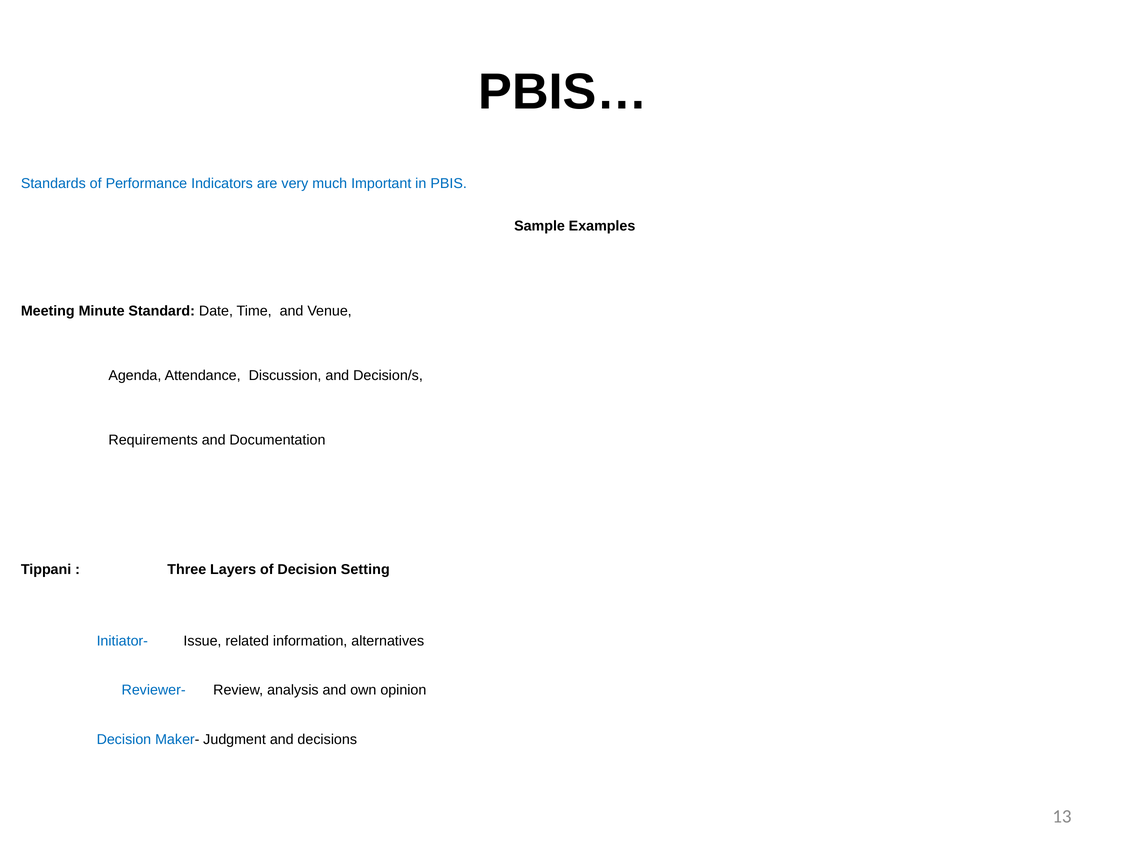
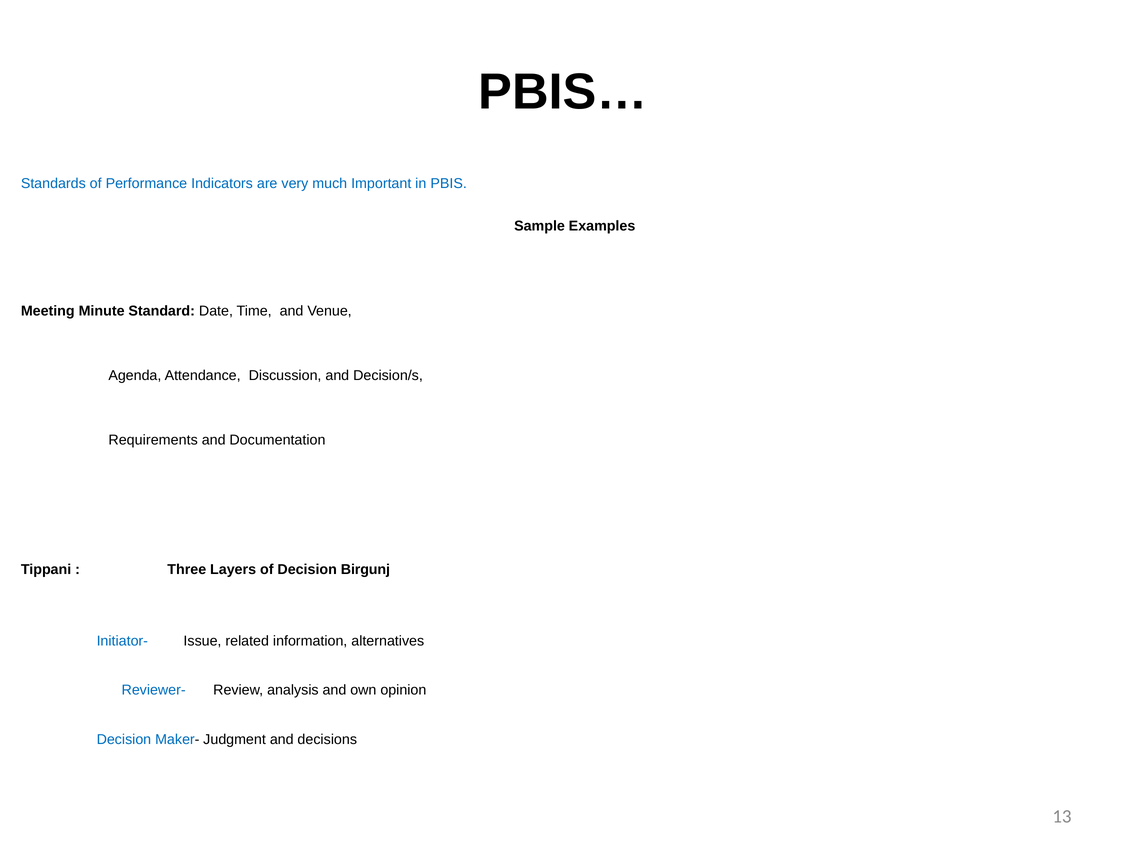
Setting: Setting -> Birgunj (365, 569)
